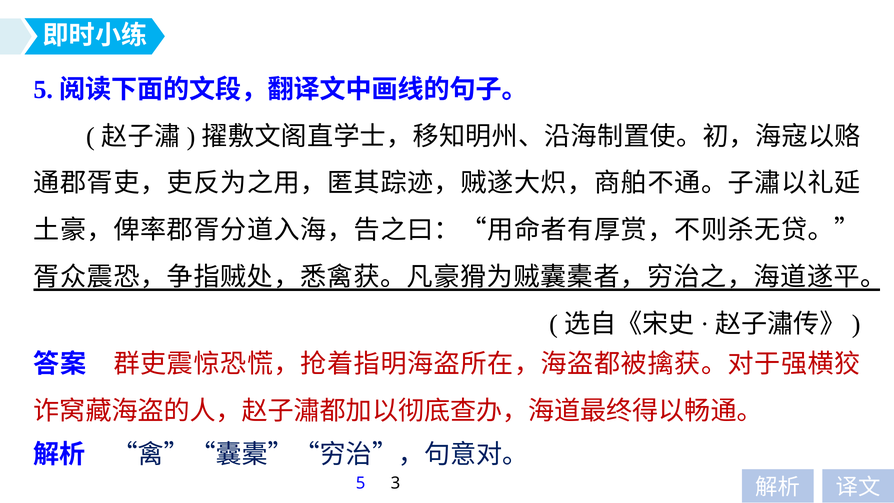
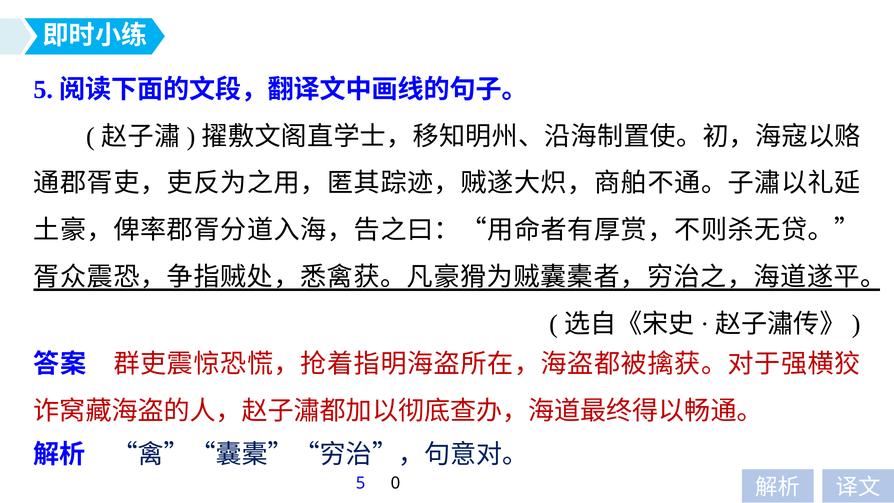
3: 3 -> 0 (396, 483)
